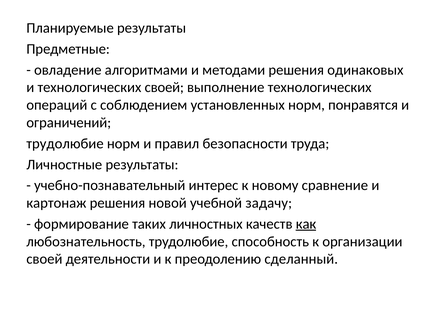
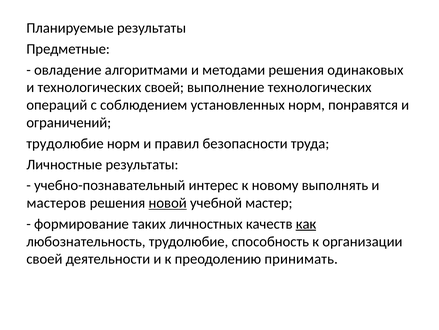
сравнение: сравнение -> выполнять (335, 185)
картонаж: картонаж -> мастеров (56, 203)
новой underline: none -> present (168, 203)
задачу: задачу -> мастер (269, 203)
сделанный: сделанный -> принимать (301, 259)
